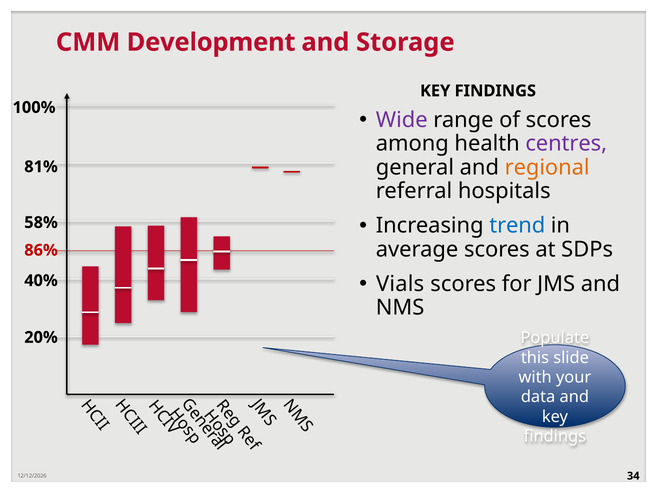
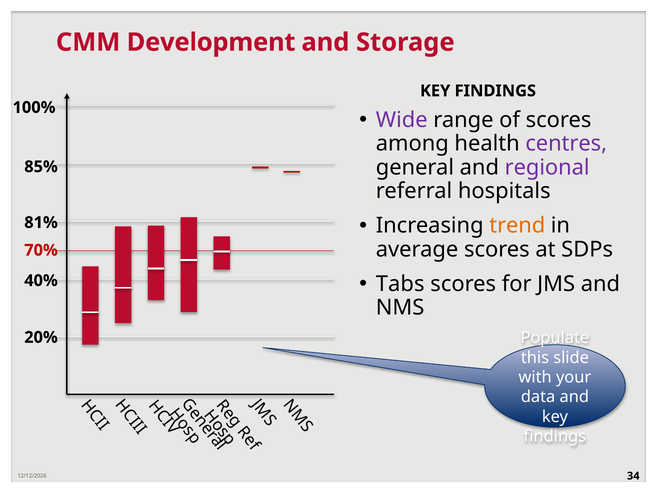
regional colour: orange -> purple (547, 167)
81%: 81% -> 85% (41, 167)
trend colour: blue -> orange (517, 226)
58%: 58% -> 81% (41, 222)
86%: 86% -> 70% (41, 250)
Vials: Vials -> Tabs (400, 284)
